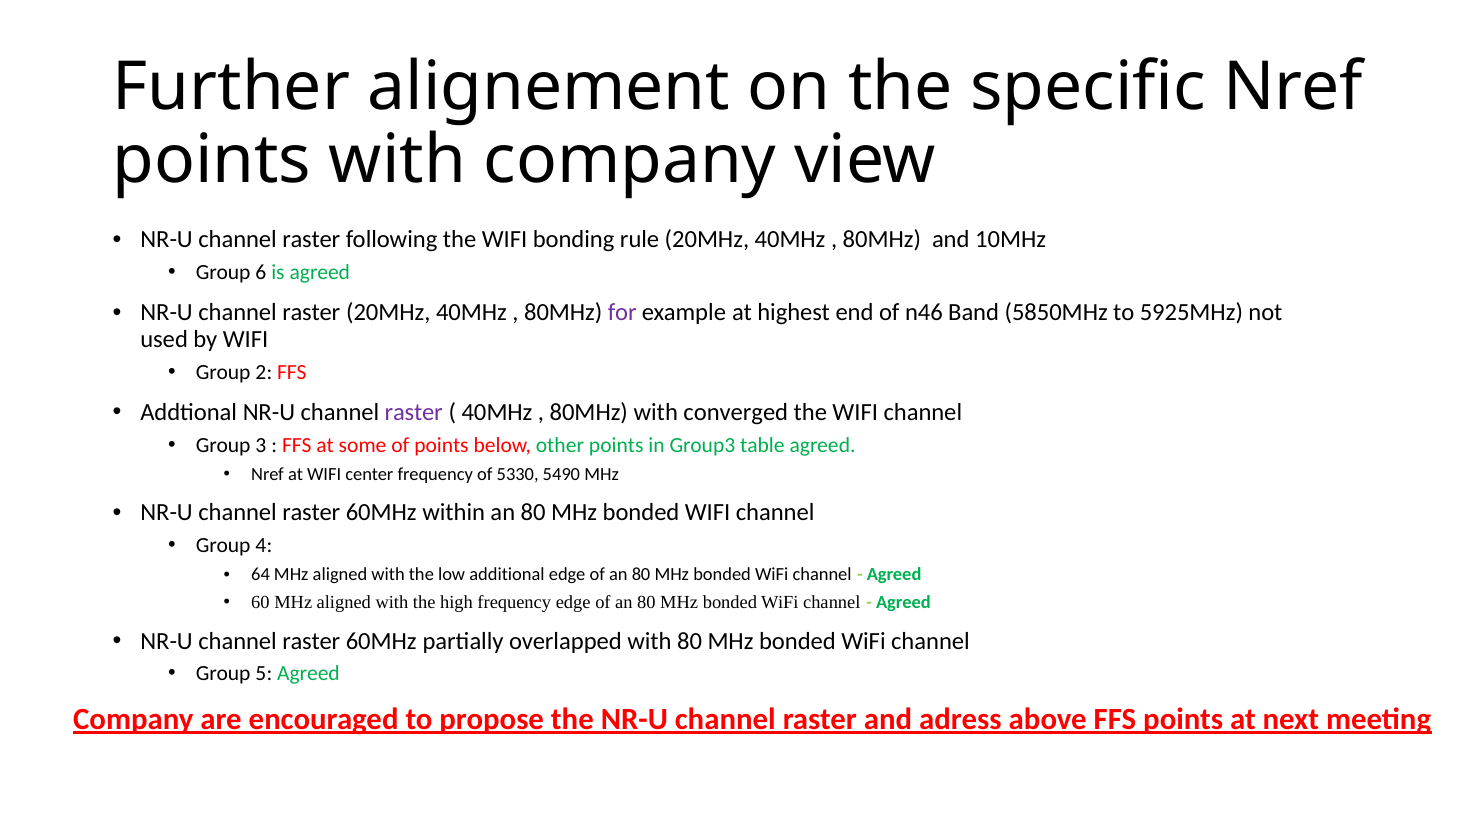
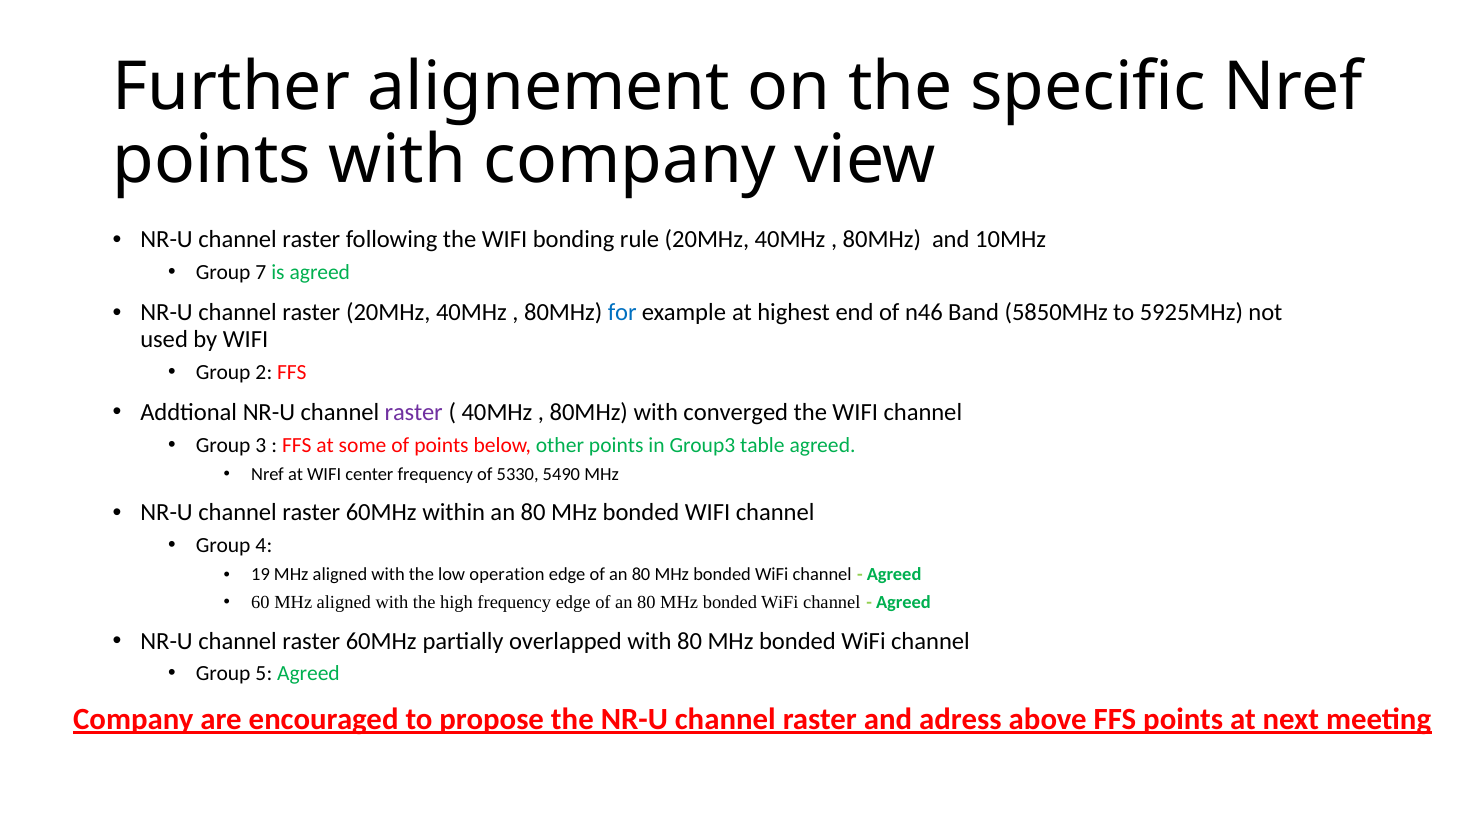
6: 6 -> 7 (261, 273)
for colour: purple -> blue (622, 313)
64: 64 -> 19 (261, 575)
additional: additional -> operation (507, 575)
